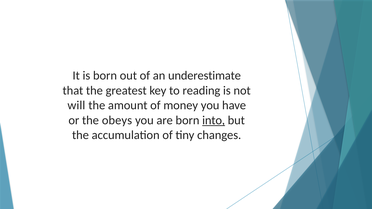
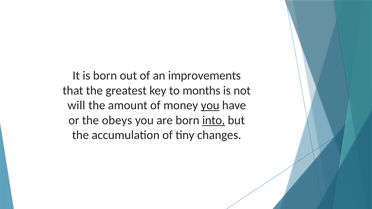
underestimate: underestimate -> improvements (204, 76)
reading: reading -> months (201, 91)
you underline: none -> present (210, 105)
